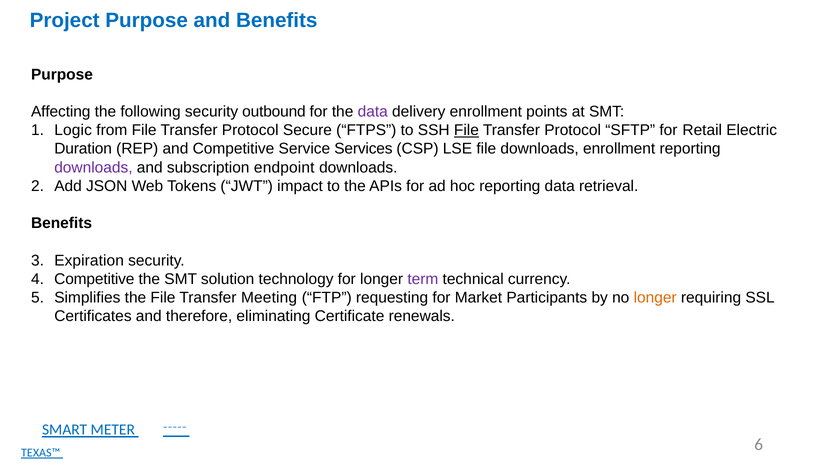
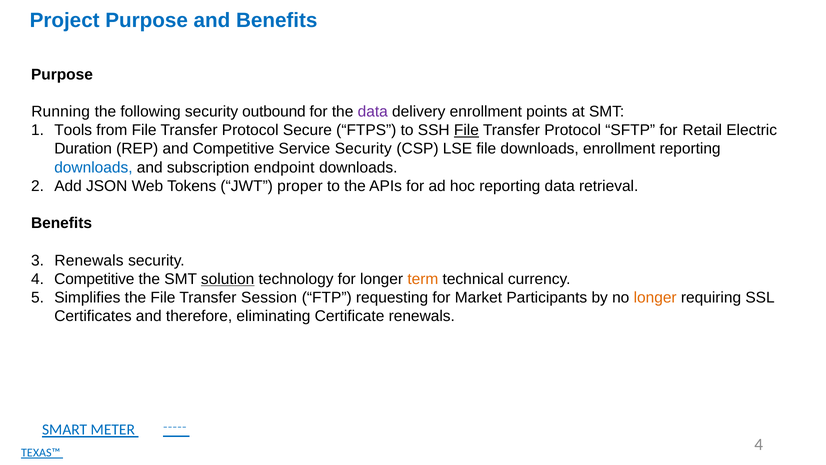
Affecting: Affecting -> Running (61, 112)
Logic: Logic -> Tools (73, 130)
Service Services: Services -> Security (363, 149)
downloads colour: purple -> blue (93, 167)
impact: impact -> proper (300, 186)
3 Expiration: Expiration -> Renewals (89, 260)
solution underline: none -> present (228, 279)
term colour: purple -> orange (423, 279)
Meeting: Meeting -> Session (269, 297)
6: 6 -> 4 (759, 444)
